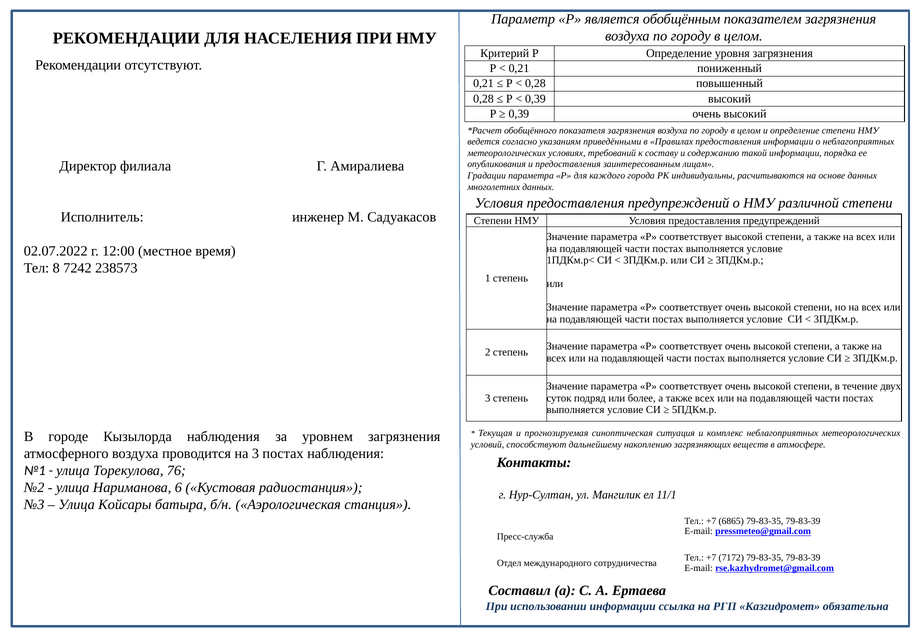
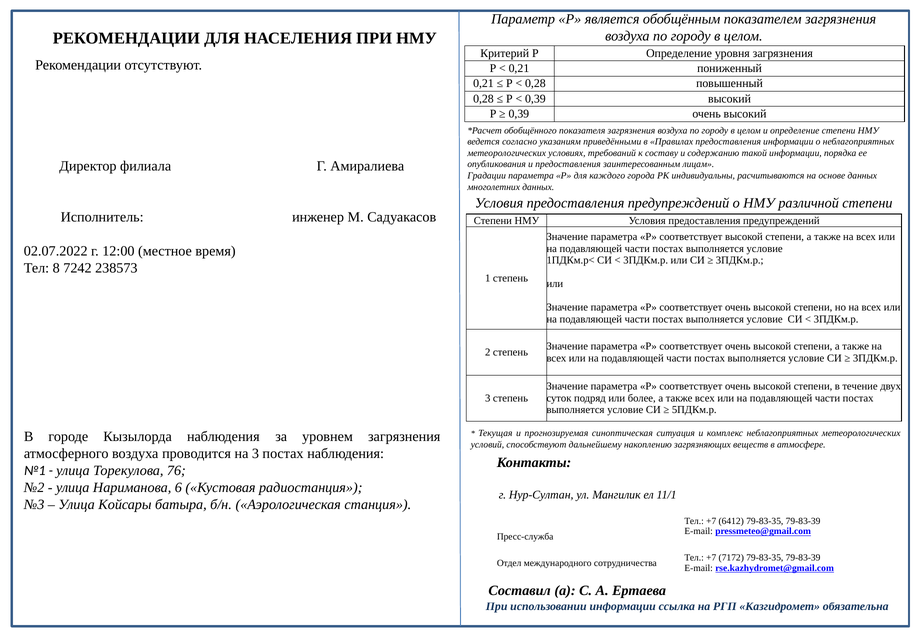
6865: 6865 -> 6412 (731, 521)
